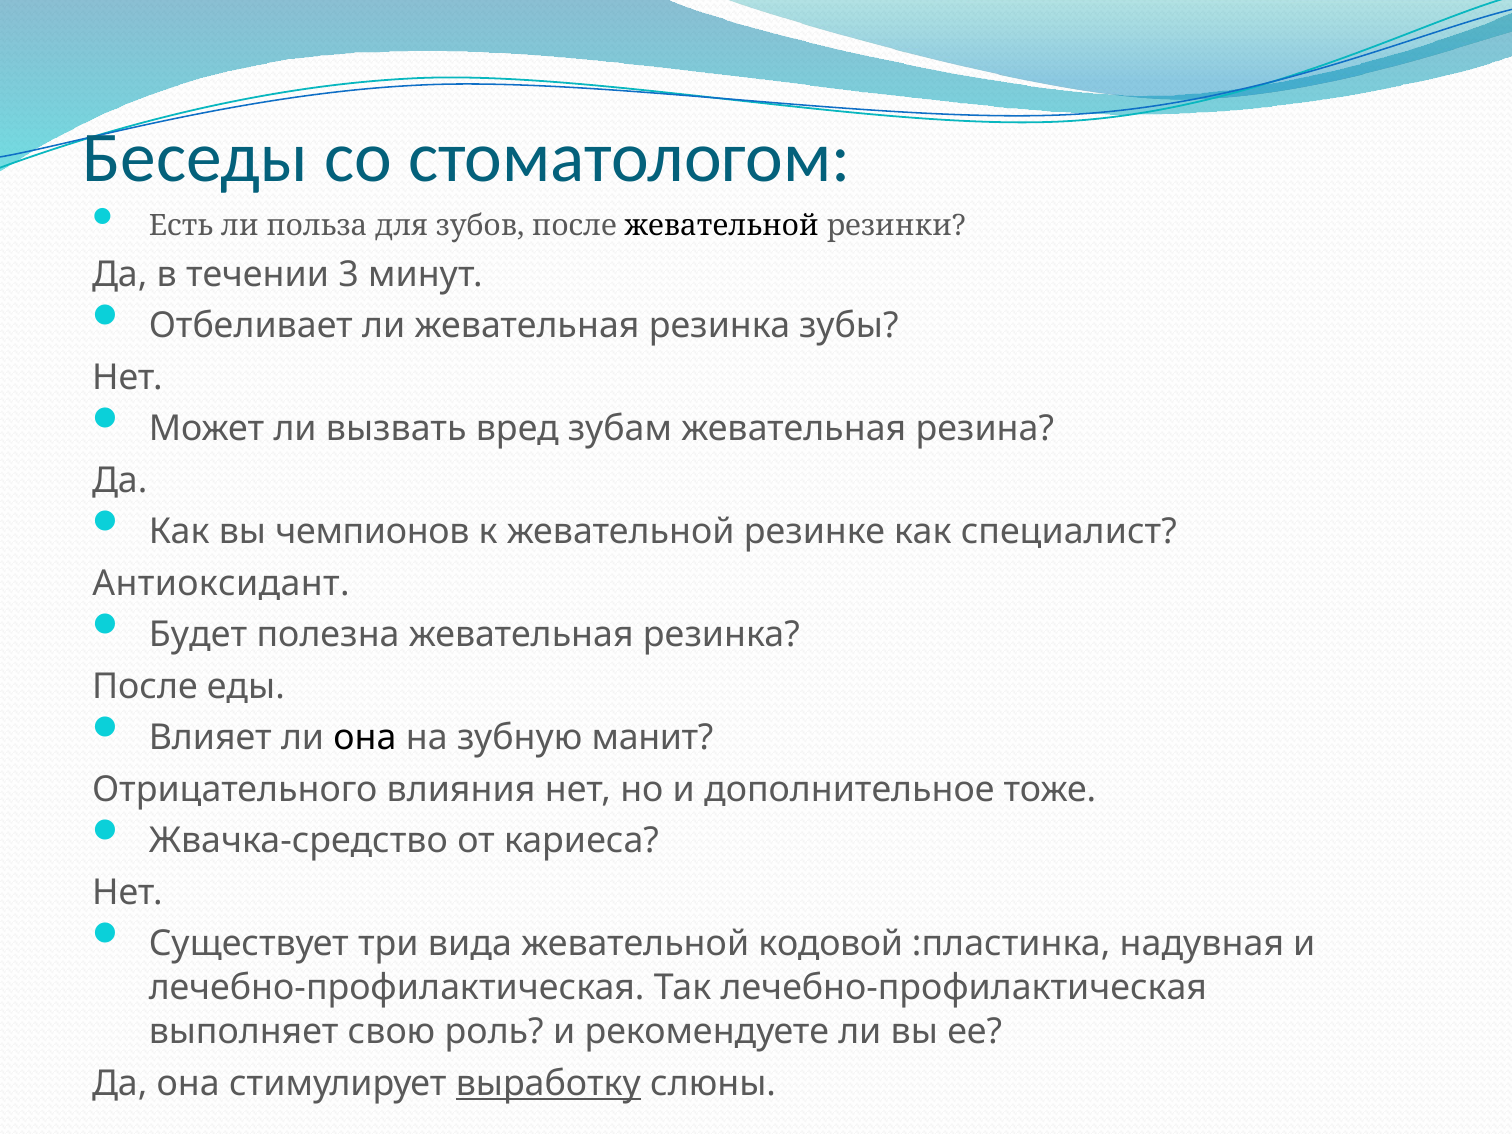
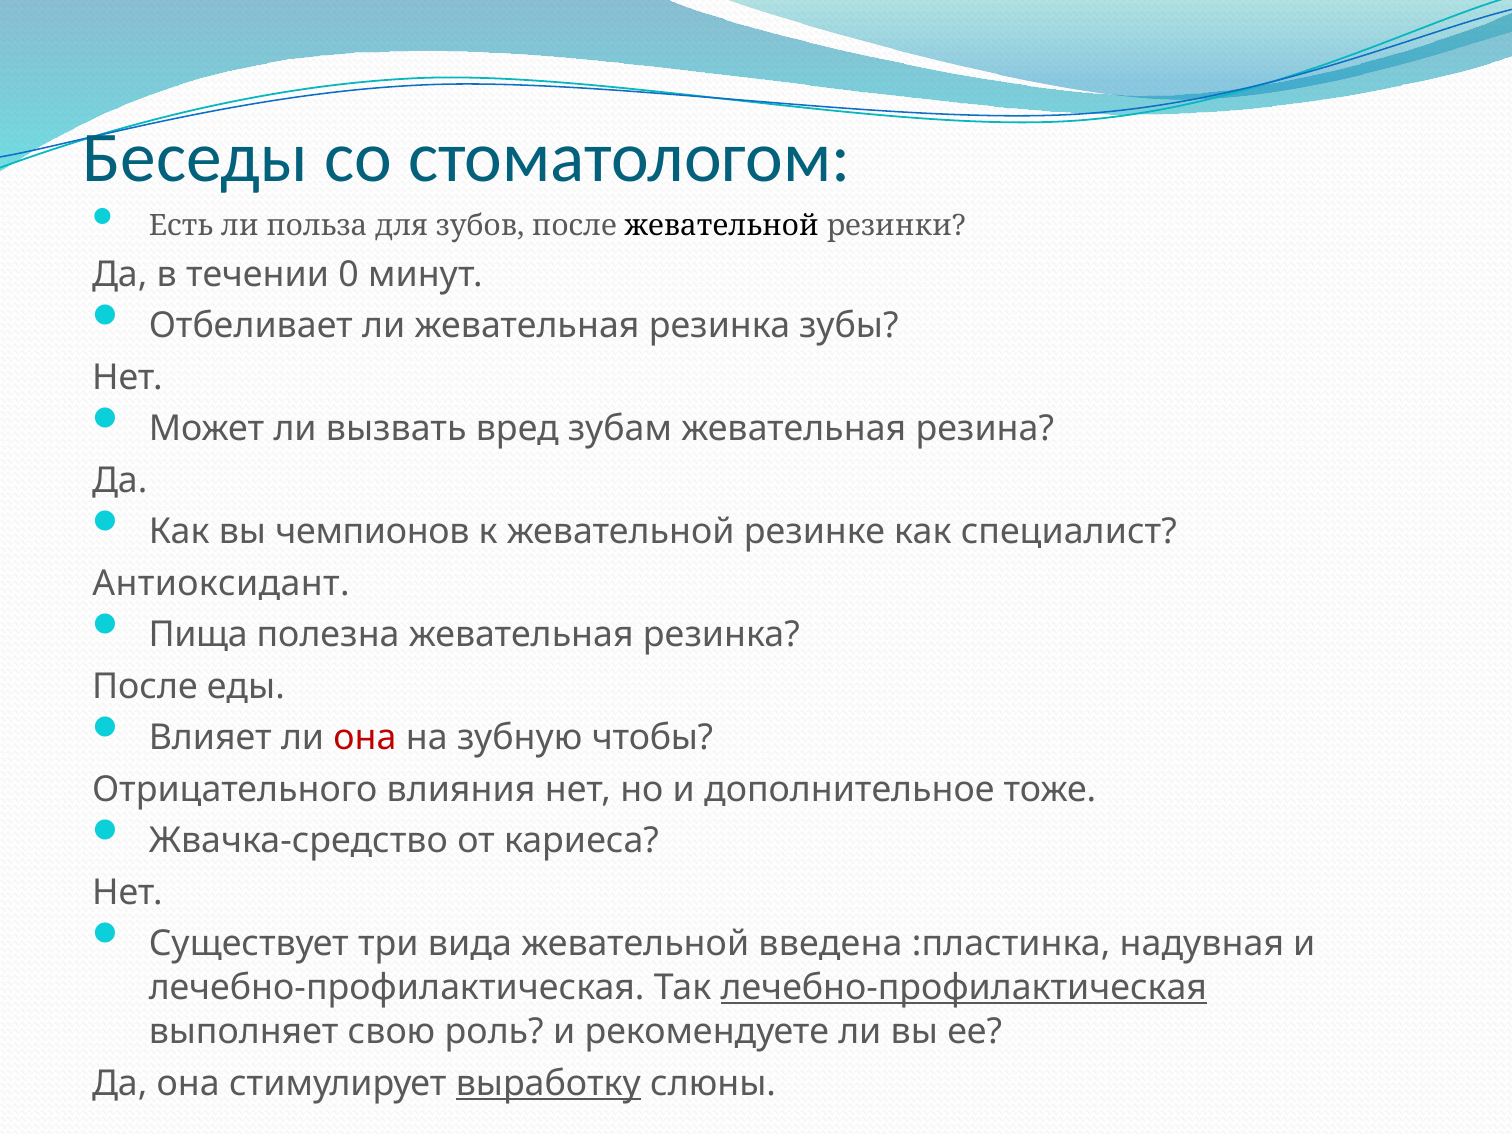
3: 3 -> 0 (349, 274)
Будет: Будет -> Пища (198, 635)
она colour: black -> red (365, 738)
манит: манит -> чтобы (653, 738)
кодовой: кодовой -> введена (830, 944)
лечебно-профилактическая underline: none -> present (964, 988)
